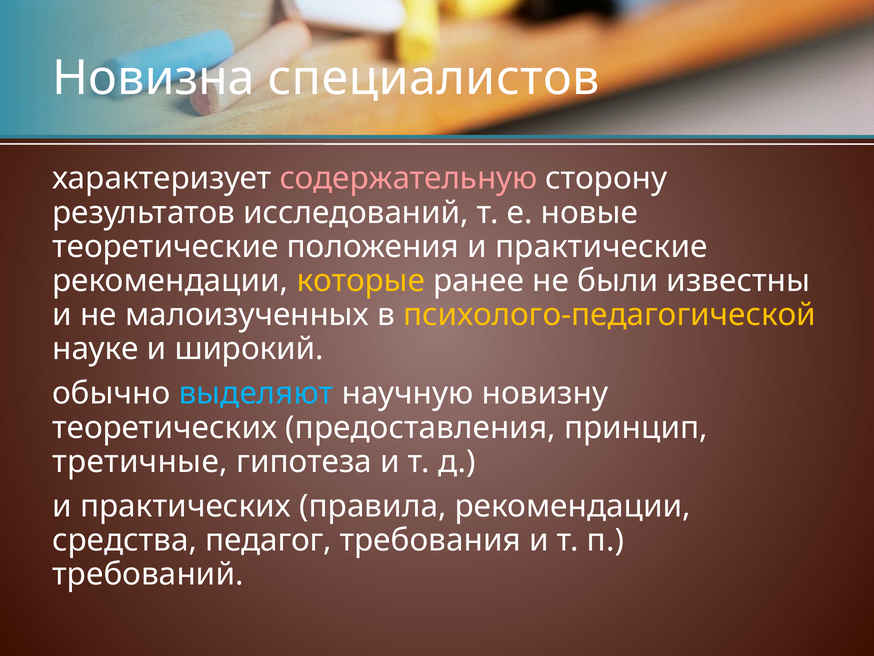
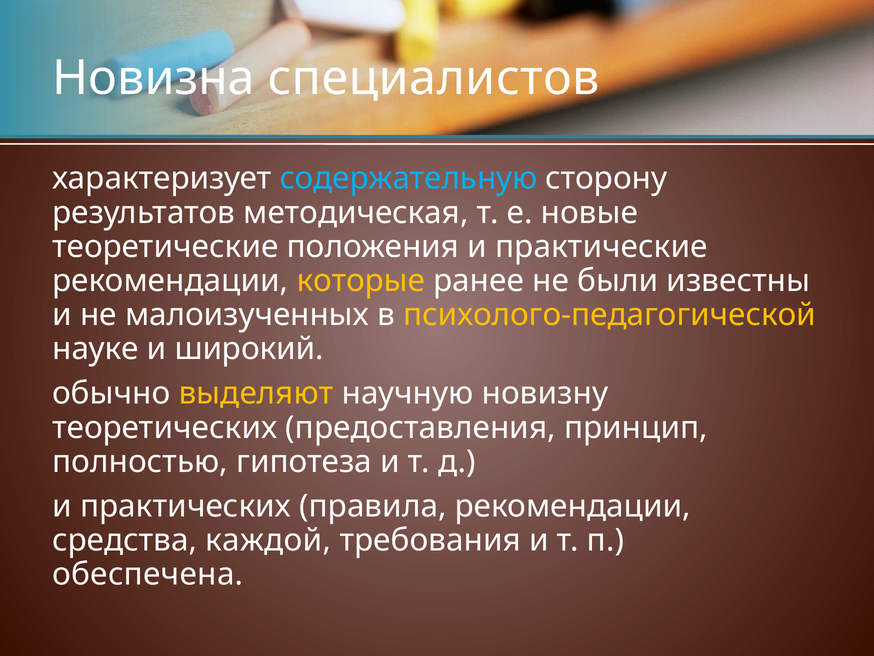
содержательную colour: pink -> light blue (408, 178)
исследований: исследований -> методическая (356, 212)
выделяют colour: light blue -> yellow (256, 393)
третичные: третичные -> полностью (140, 461)
педагог: педагог -> каждой (268, 540)
требований: требований -> обеспечена (148, 574)
